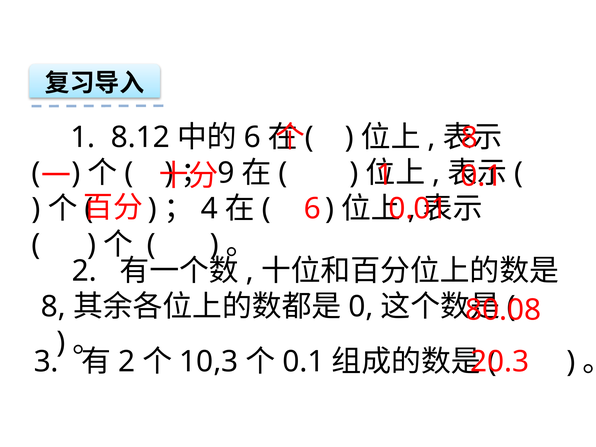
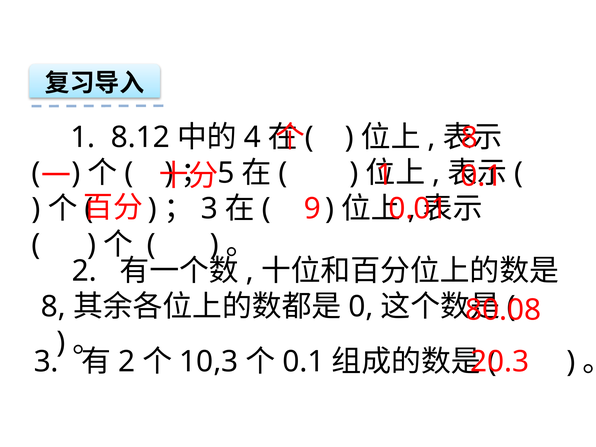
6: 6 -> 4 (252, 137)
9: 9 -> 5 (226, 173)
6: 6 -> 9 (312, 209)
4: 4 -> 3 (209, 209)
